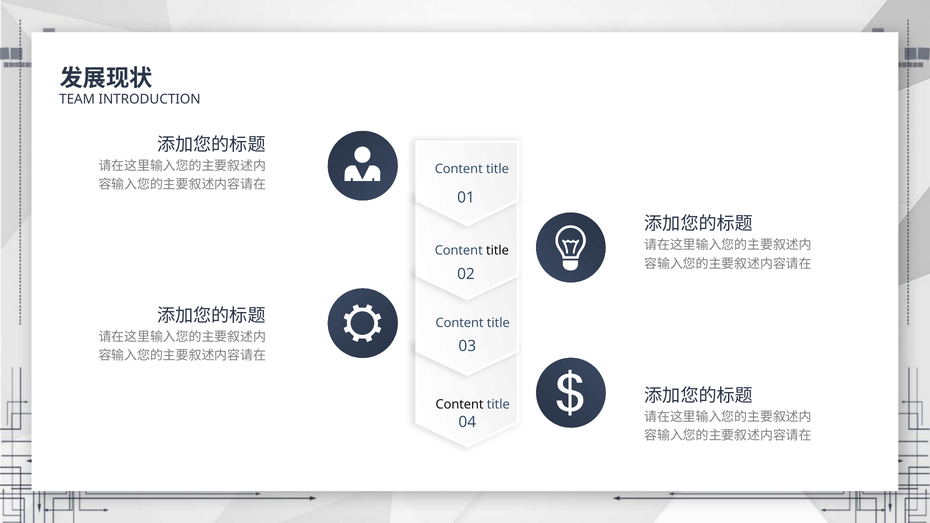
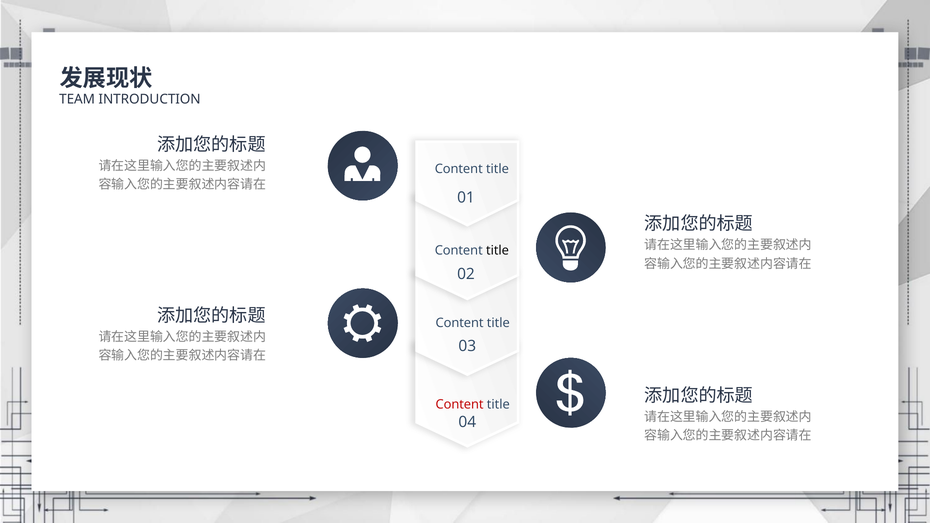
Content colour: black -> red (460, 405)
